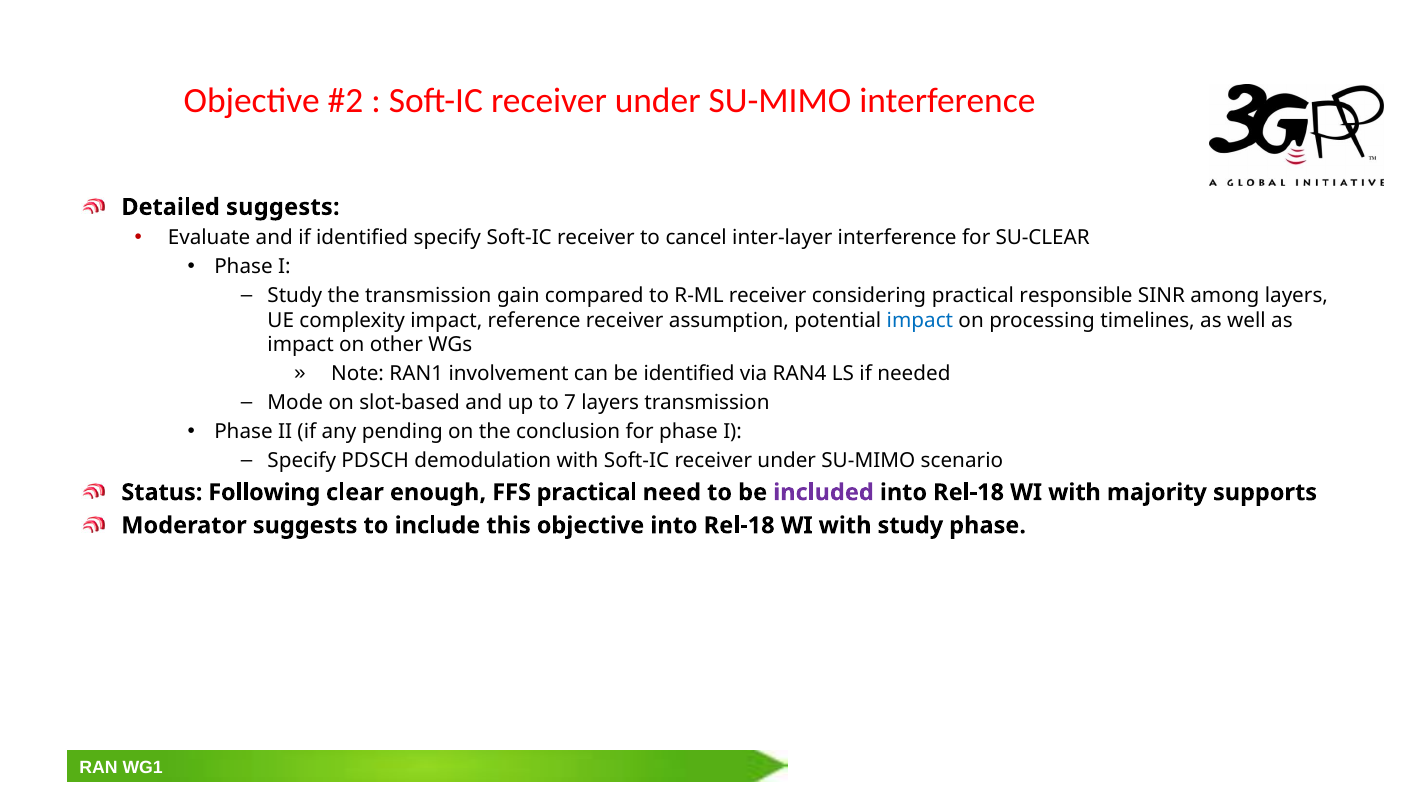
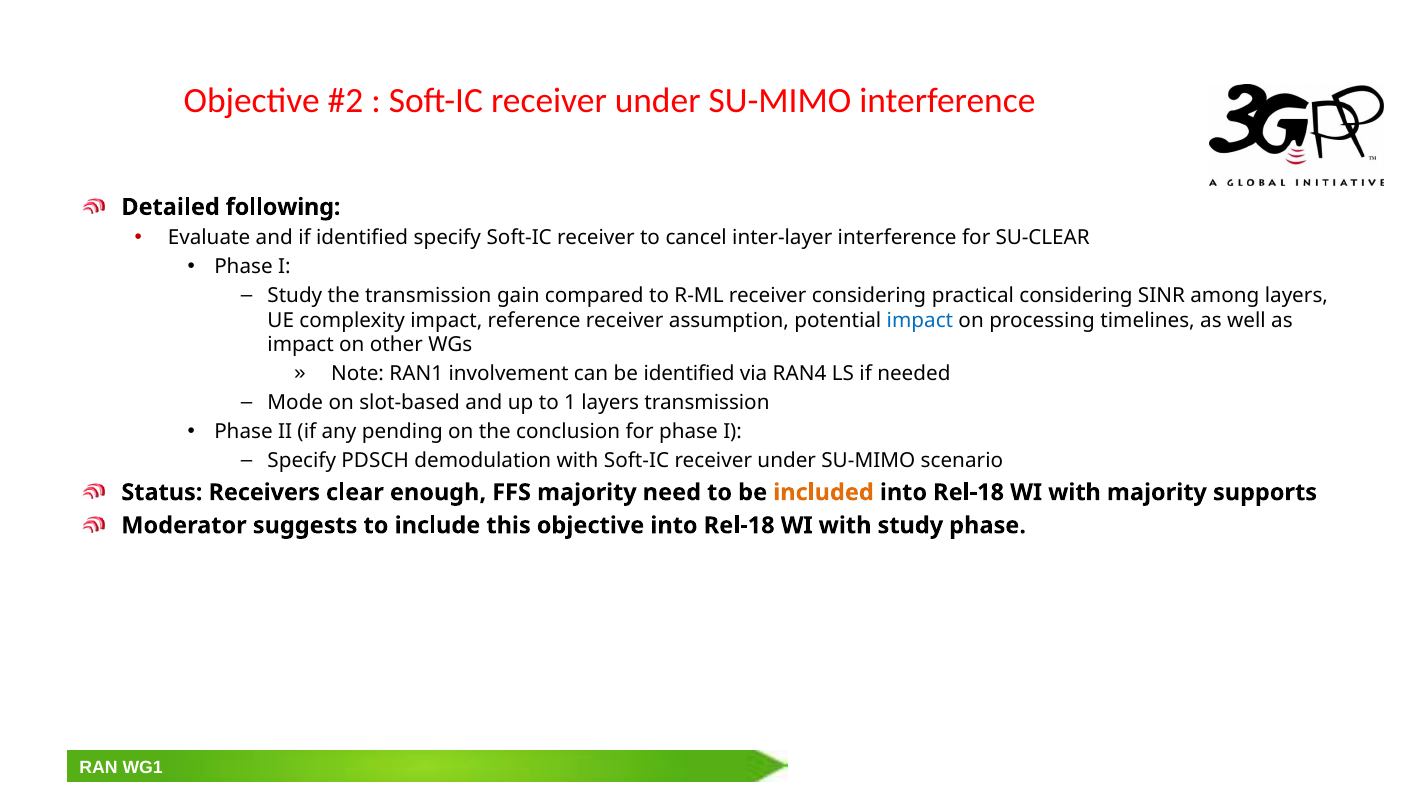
Detailed suggests: suggests -> following (283, 207)
practical responsible: responsible -> considering (1076, 296)
7: 7 -> 1 (570, 403)
Following: Following -> Receivers (264, 492)
FFS practical: practical -> majority (587, 492)
included colour: purple -> orange (823, 492)
